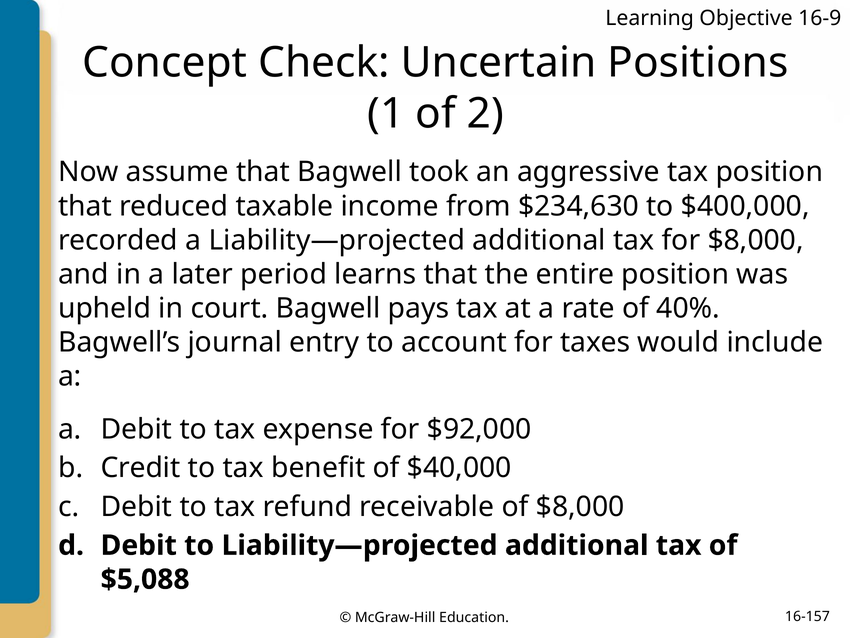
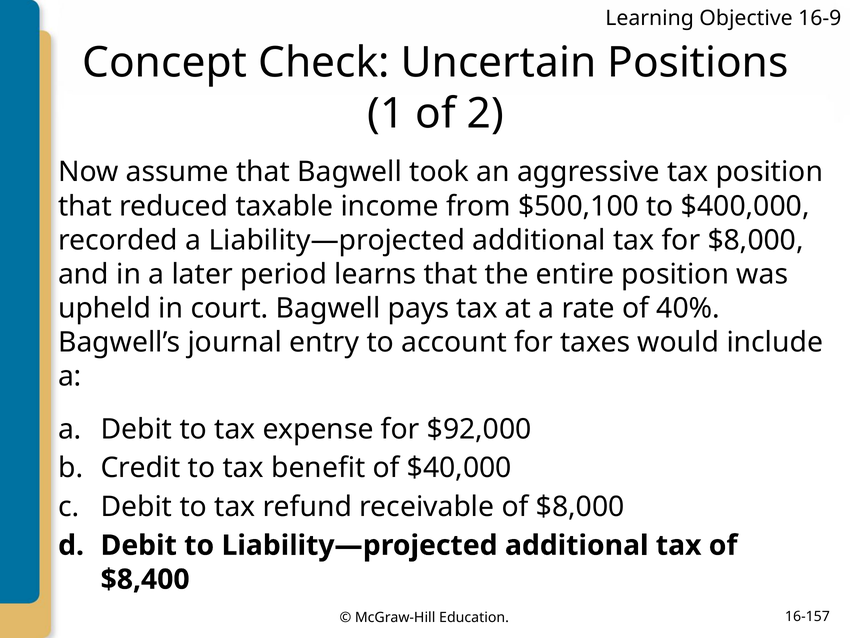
$234,630: $234,630 -> $500,100 (578, 206)
$5,088: $5,088 -> $8,400 (145, 579)
